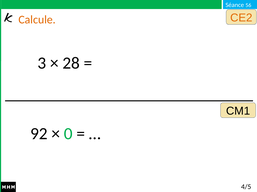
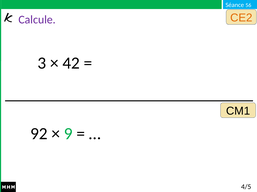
Calcule colour: orange -> purple (37, 20)
28: 28 -> 42 (71, 63)
0: 0 -> 9 (68, 134)
